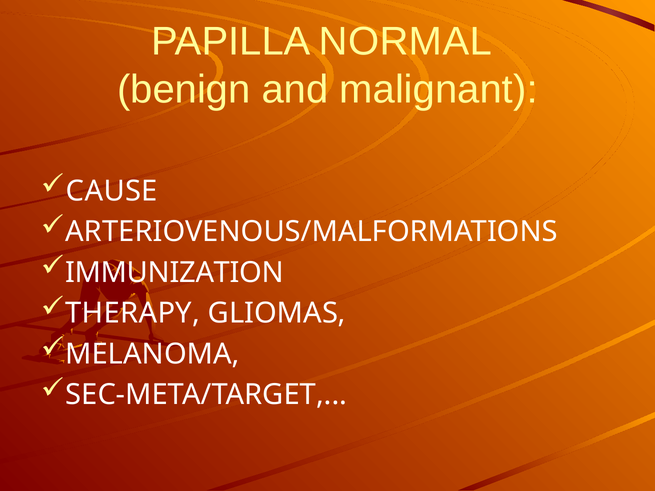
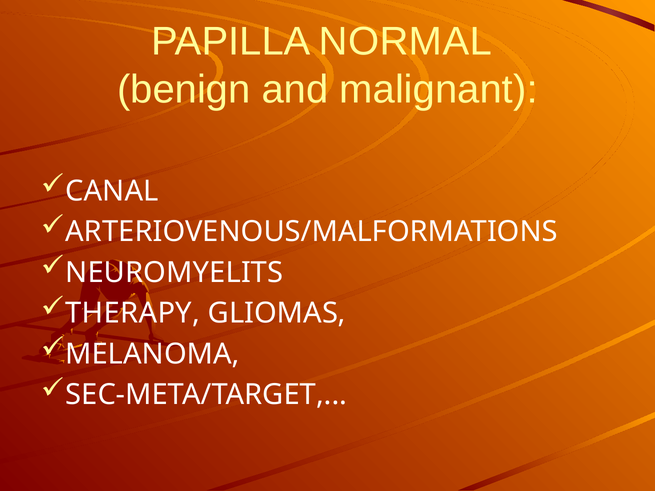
CAUSE: CAUSE -> CANAL (112, 191)
IMMUNIZATION: IMMUNIZATION -> NEUROMYELITS (174, 273)
